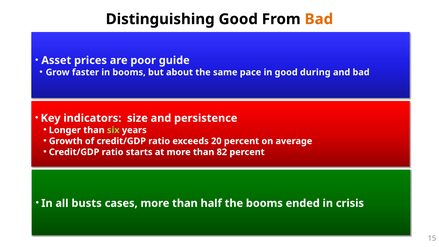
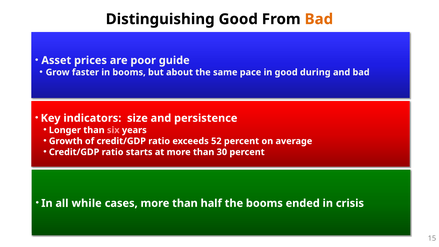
six colour: light green -> pink (113, 130)
20: 20 -> 52 (216, 141)
82: 82 -> 30 (222, 152)
busts: busts -> while (87, 203)
